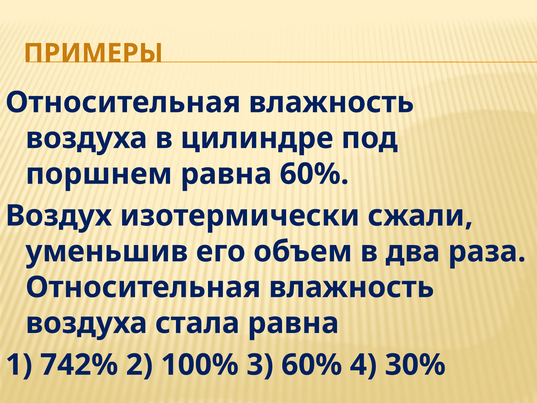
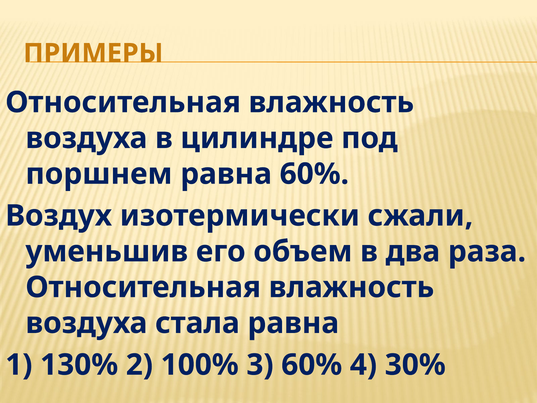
742%: 742% -> 130% (79, 365)
